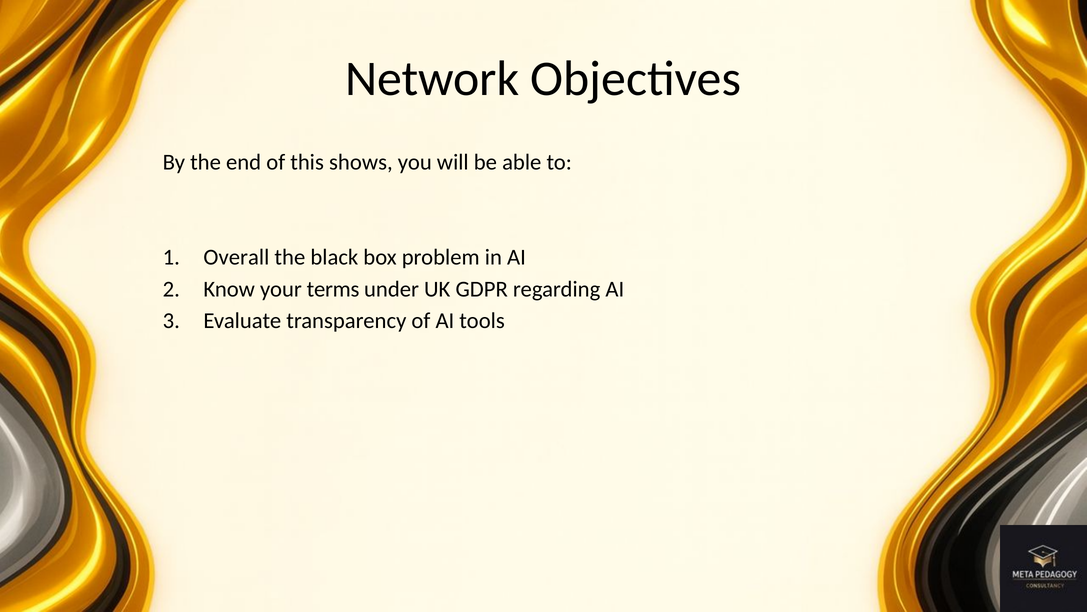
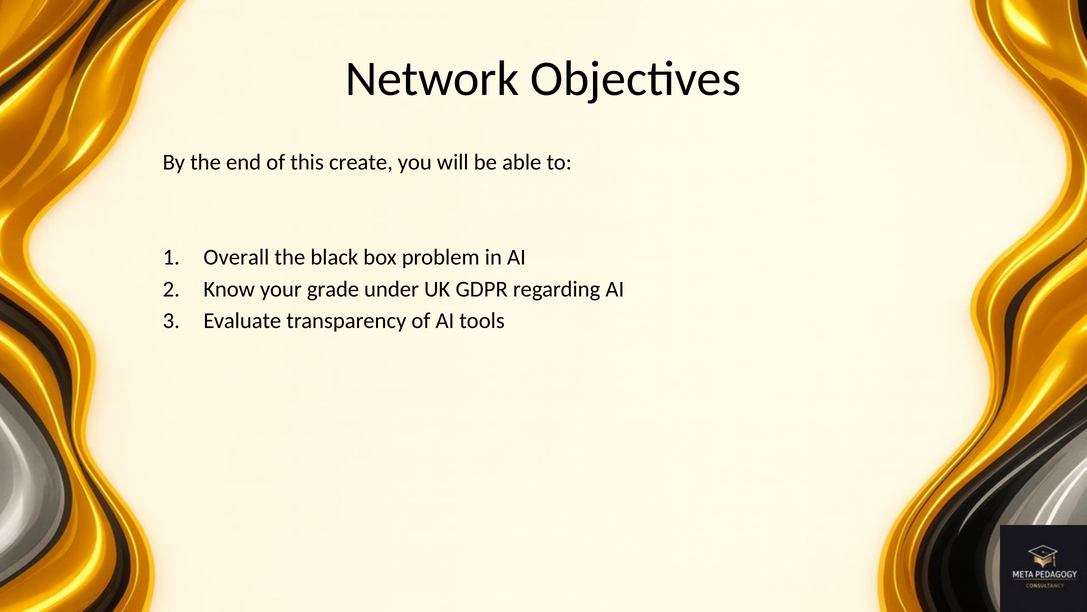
shows: shows -> create (361, 162)
terms: terms -> grade (333, 289)
